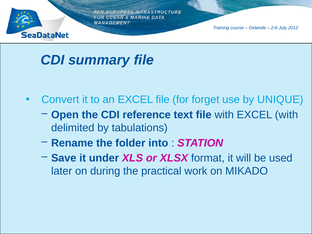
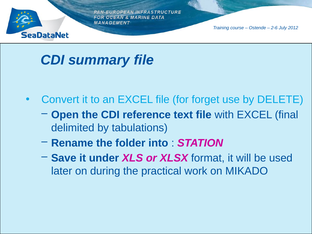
UNIQUE: UNIQUE -> DELETE (280, 100)
EXCEL with: with -> final (287, 115)
